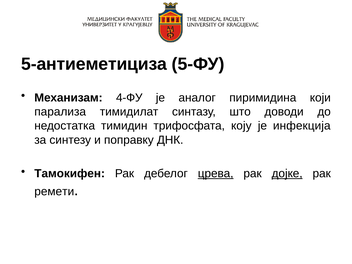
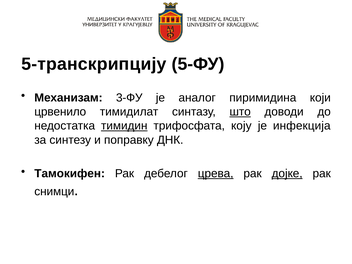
5-антиеметициза: 5-антиеметициза -> 5-транскрипцију (94, 64)
4-ФУ: 4-ФУ -> 3-ФУ (129, 98)
парализа: парализа -> црвенило (60, 112)
што underline: none -> present (240, 112)
тимидин underline: none -> present (124, 126)
ремети: ремети -> снимци (54, 192)
